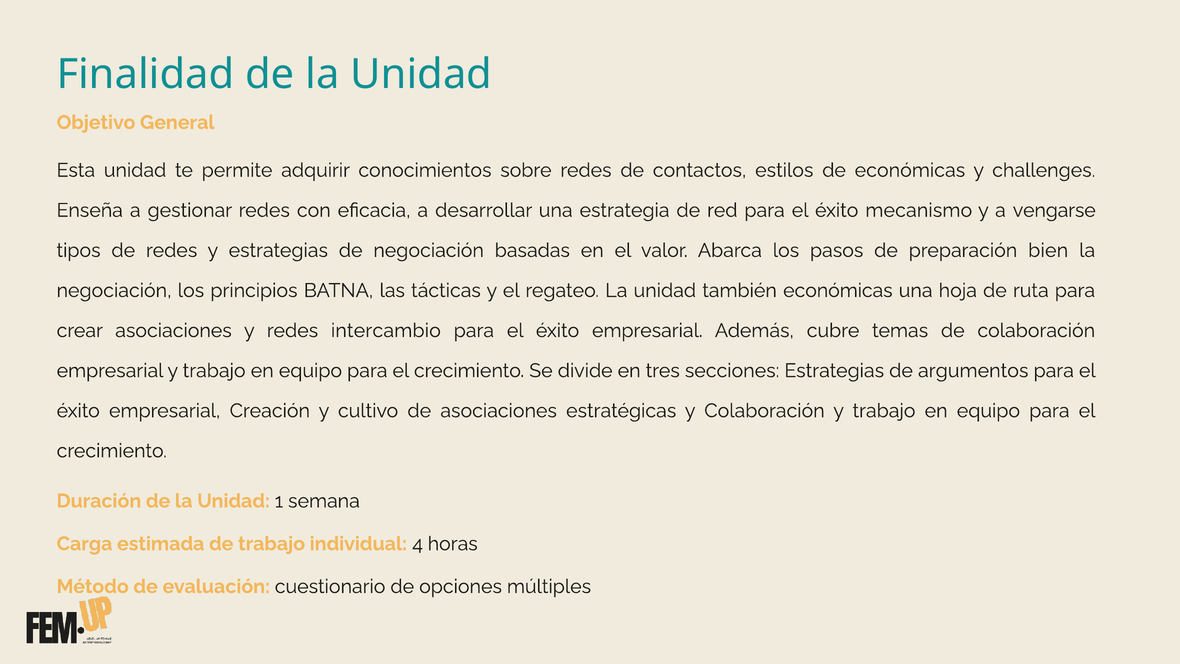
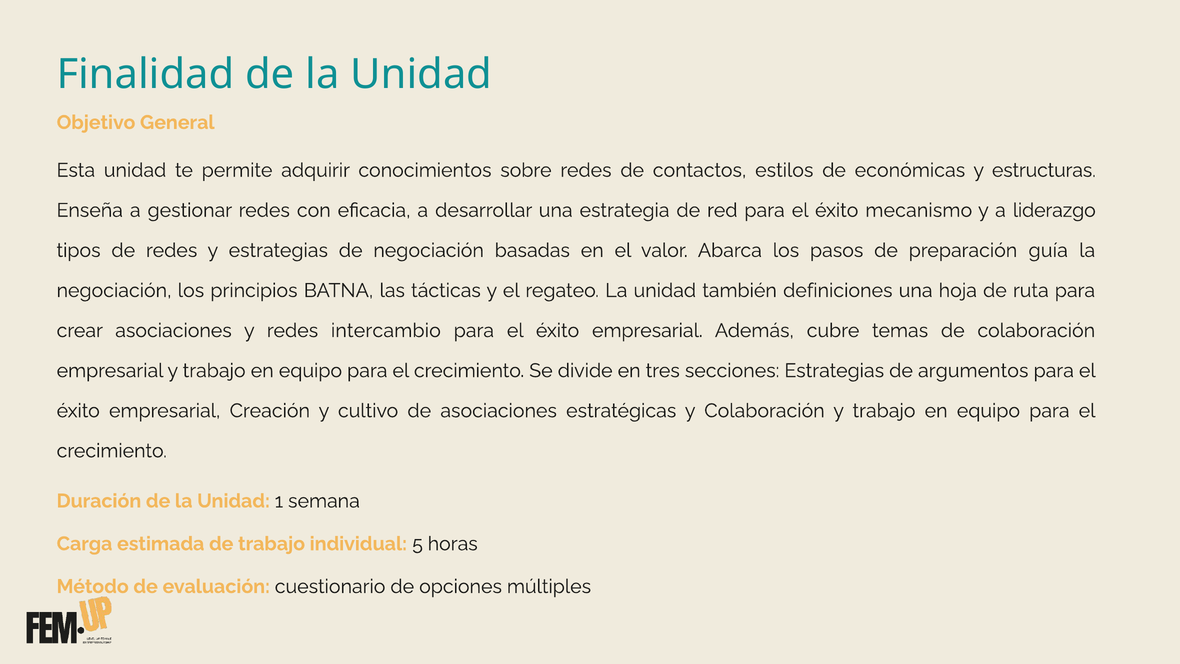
challenges: challenges -> estructuras (1044, 170)
vengarse: vengarse -> liderazgo (1054, 210)
bien: bien -> guía (1048, 250)
también económicas: económicas -> definiciones (838, 290)
4: 4 -> 5 (418, 544)
